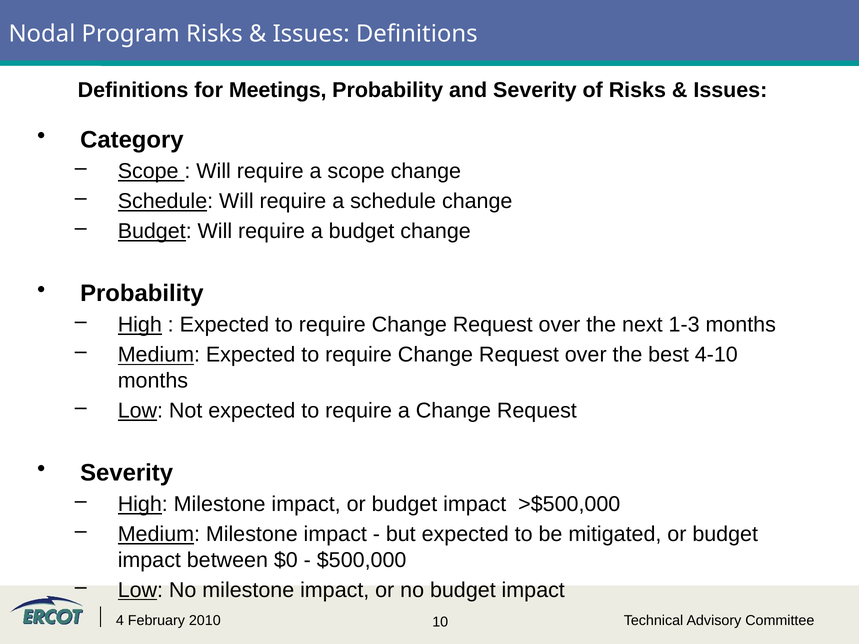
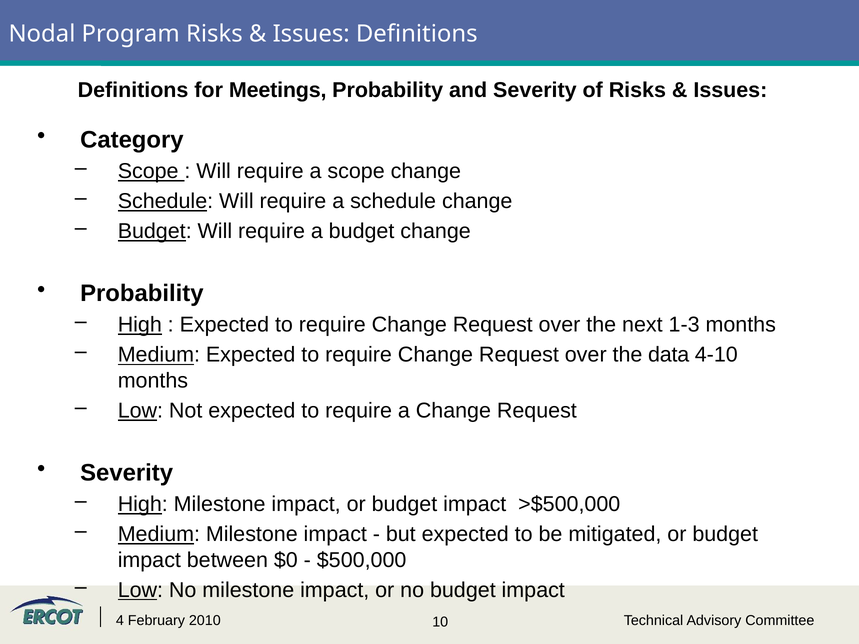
best: best -> data (669, 355)
